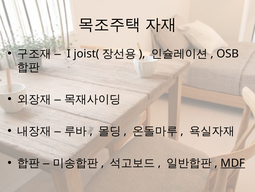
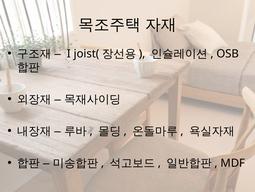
MDF underline: present -> none (233, 162)
